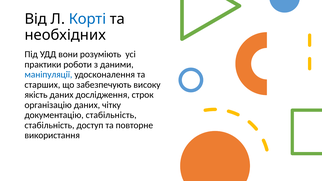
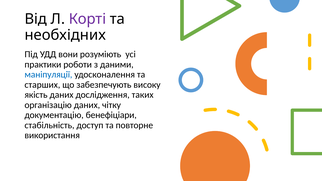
Корті colour: blue -> purple (87, 19)
строк: строк -> таких (143, 95)
документацію стабільність: стабільність -> бенефіціари (111, 115)
